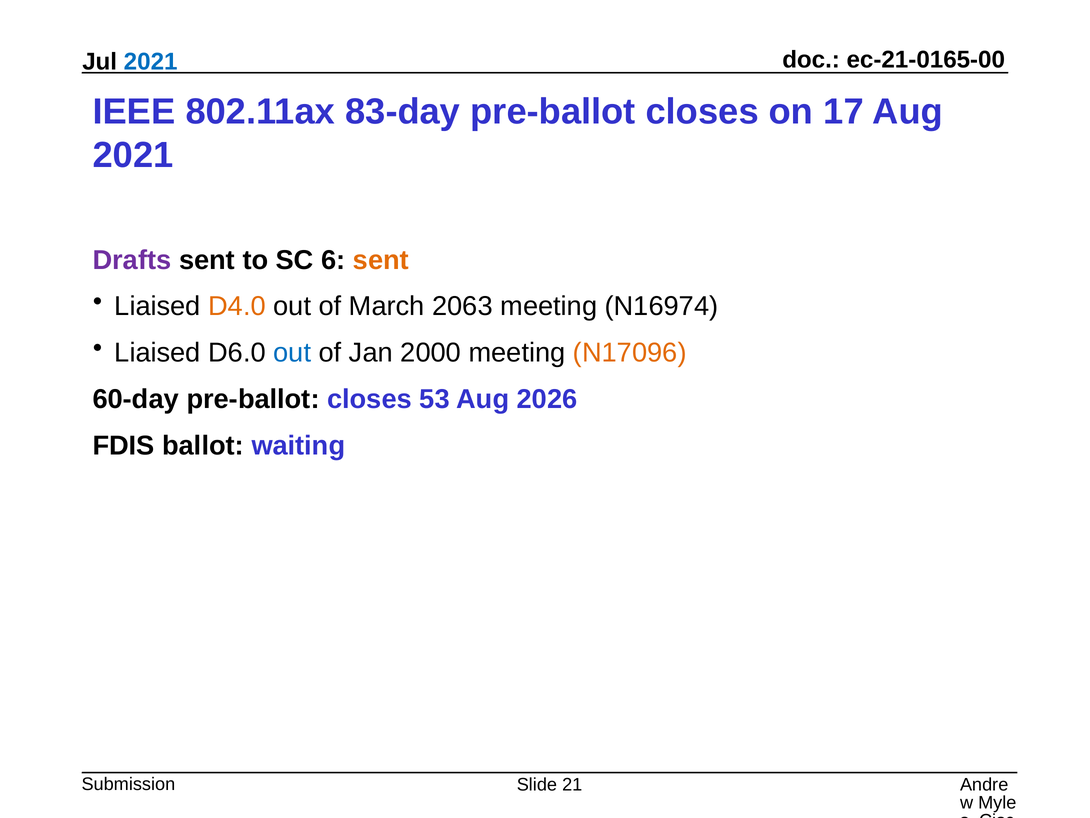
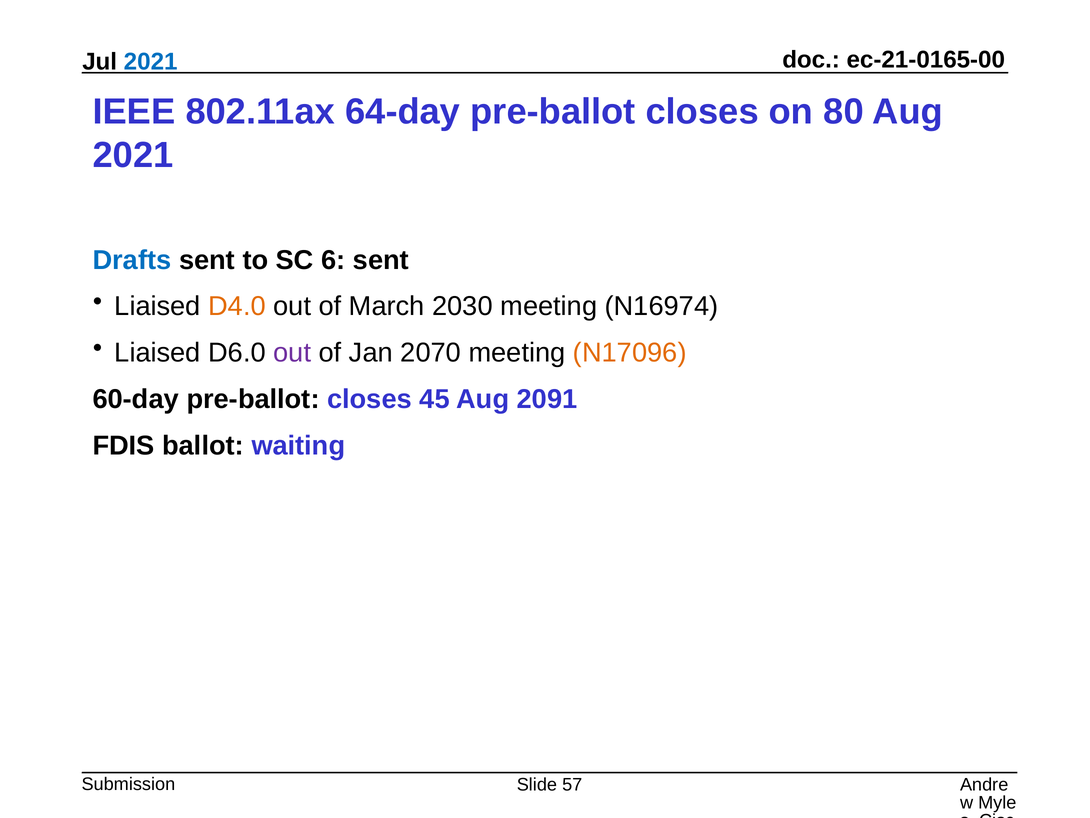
83-day: 83-day -> 64-day (403, 112)
17: 17 -> 80 (844, 112)
Drafts colour: purple -> blue (132, 260)
sent colour: orange -> black (381, 260)
2063: 2063 -> 2030 (462, 306)
out colour: blue -> purple (292, 353)
2000: 2000 -> 2070 (431, 353)
53: 53 -> 45 (435, 399)
2026: 2026 -> 2091 (547, 399)
21: 21 -> 57 (572, 784)
